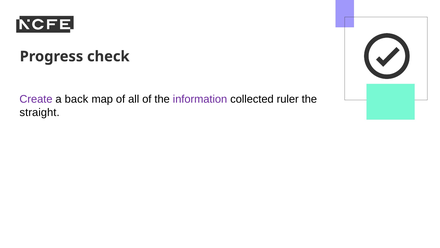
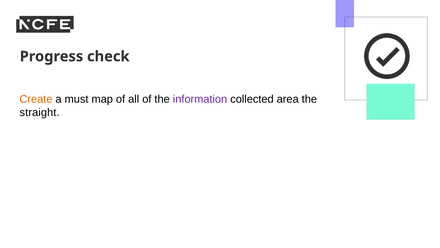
Create colour: purple -> orange (36, 99)
back: back -> must (77, 99)
ruler: ruler -> area (288, 99)
